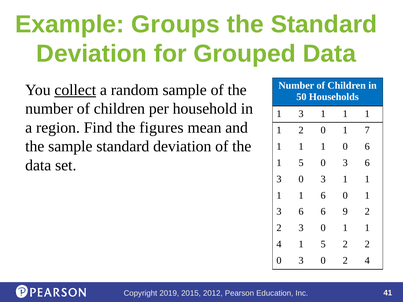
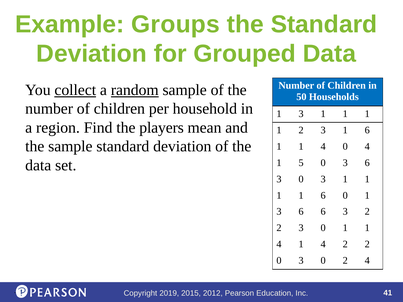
random underline: none -> present (135, 90)
figures: figures -> players (162, 128)
1 2 0: 0 -> 3 (323, 130)
7: 7 -> 6 (367, 130)
1: 1 -> 4 (323, 146)
0 6: 6 -> 4 (367, 146)
6 6 9: 9 -> 3 (345, 212)
4 1 5: 5 -> 4 (323, 245)
